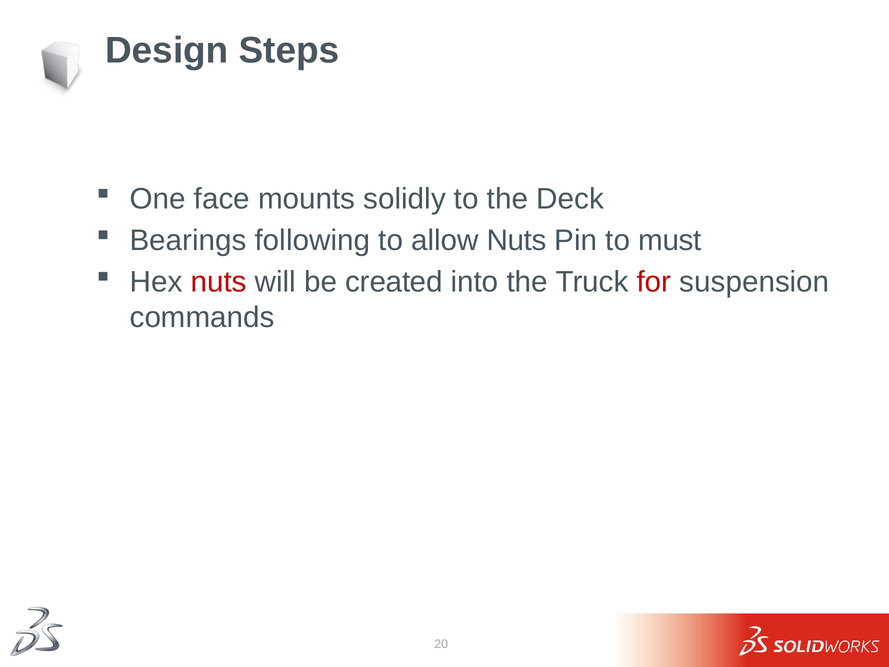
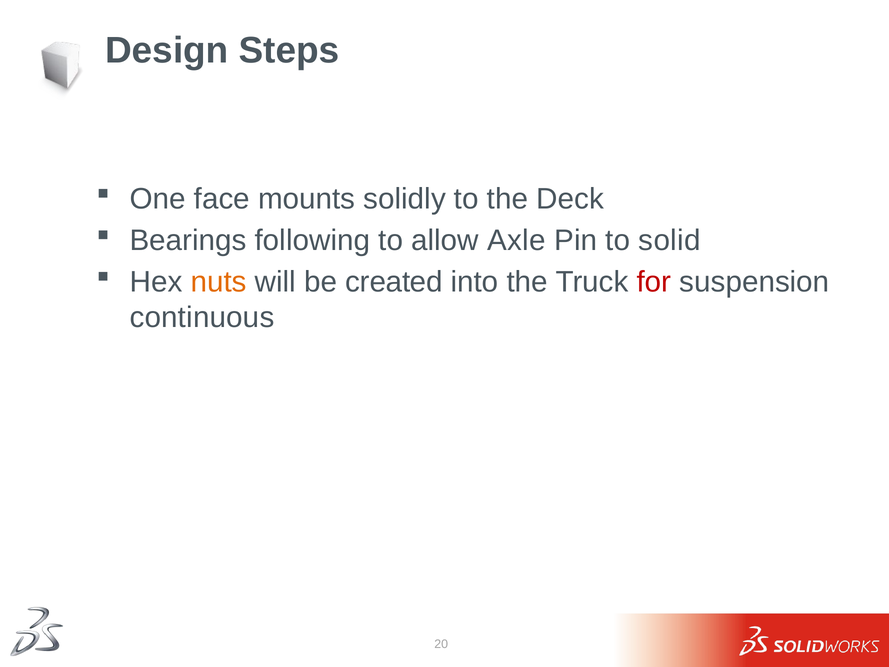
allow Nuts: Nuts -> Axle (516, 241)
must: must -> solid (670, 241)
nuts colour: red -> orange (219, 282)
commands: commands -> continuous (202, 318)
